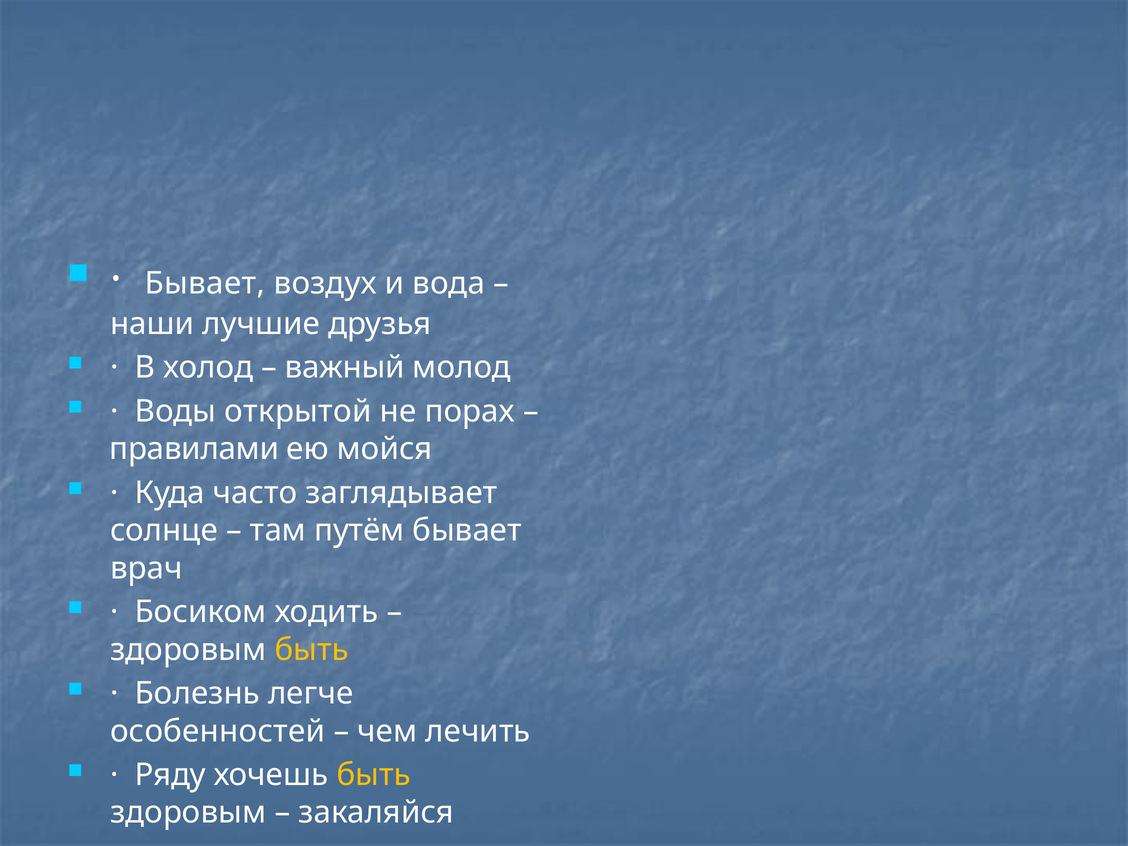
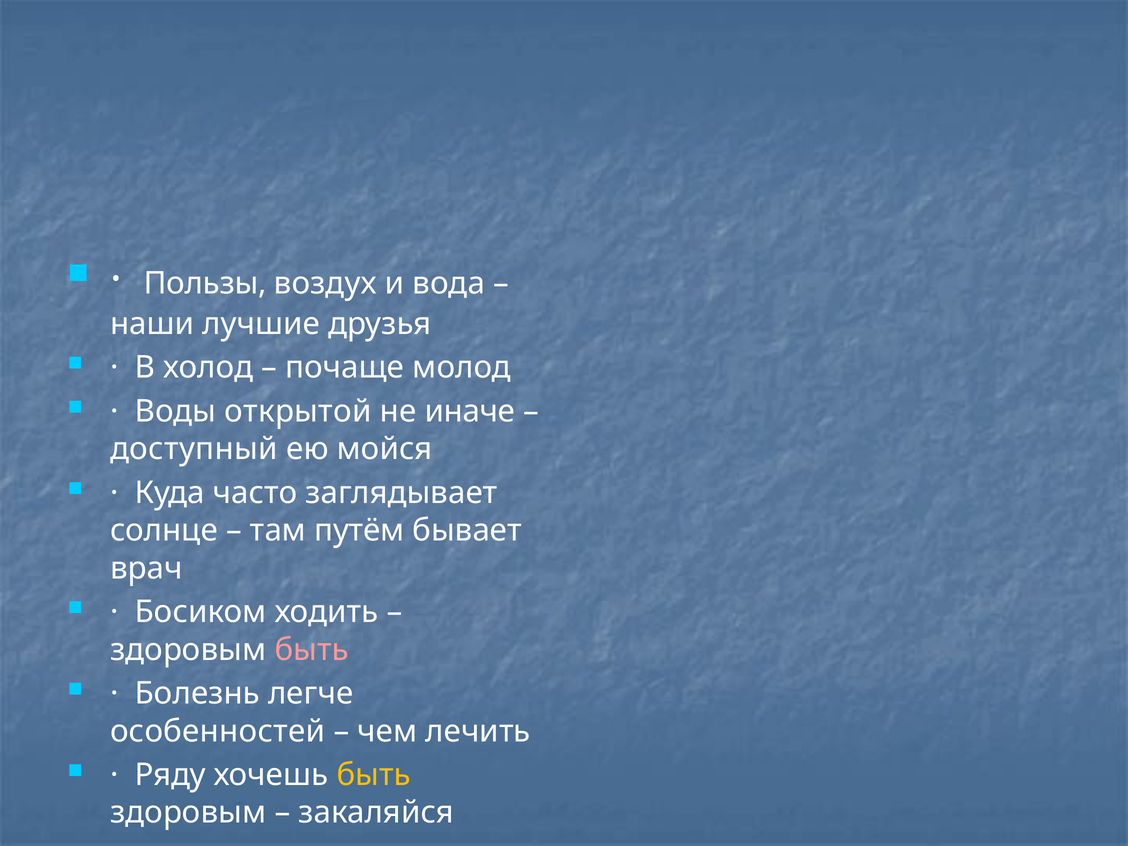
Бывает: Бывает -> Пользы (205, 284)
важный: важный -> почаще (345, 368)
порах: порах -> иначе (470, 411)
правилами: правилами -> доступный (194, 449)
быть colour: yellow -> pink (312, 650)
